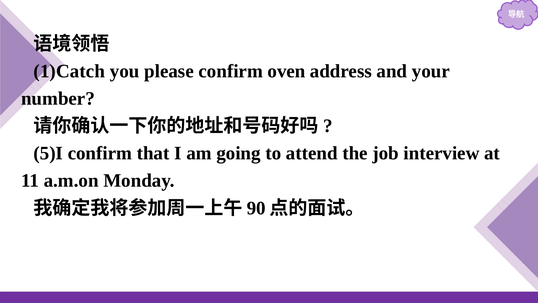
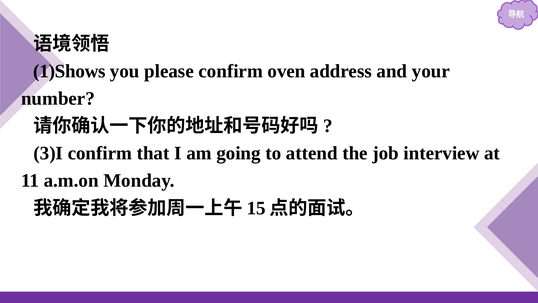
1)Catch: 1)Catch -> 1)Shows (69, 71)
5)I: 5)I -> 3)I (48, 153)
90: 90 -> 15 (256, 208)
